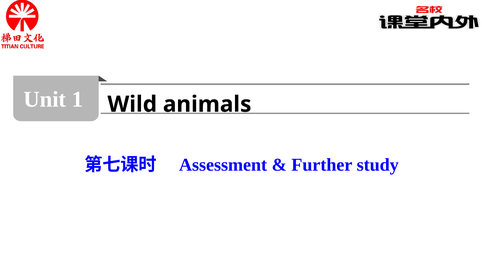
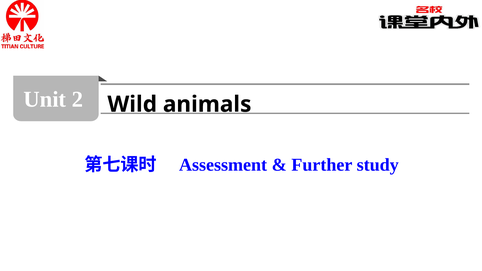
1: 1 -> 2 (77, 99)
